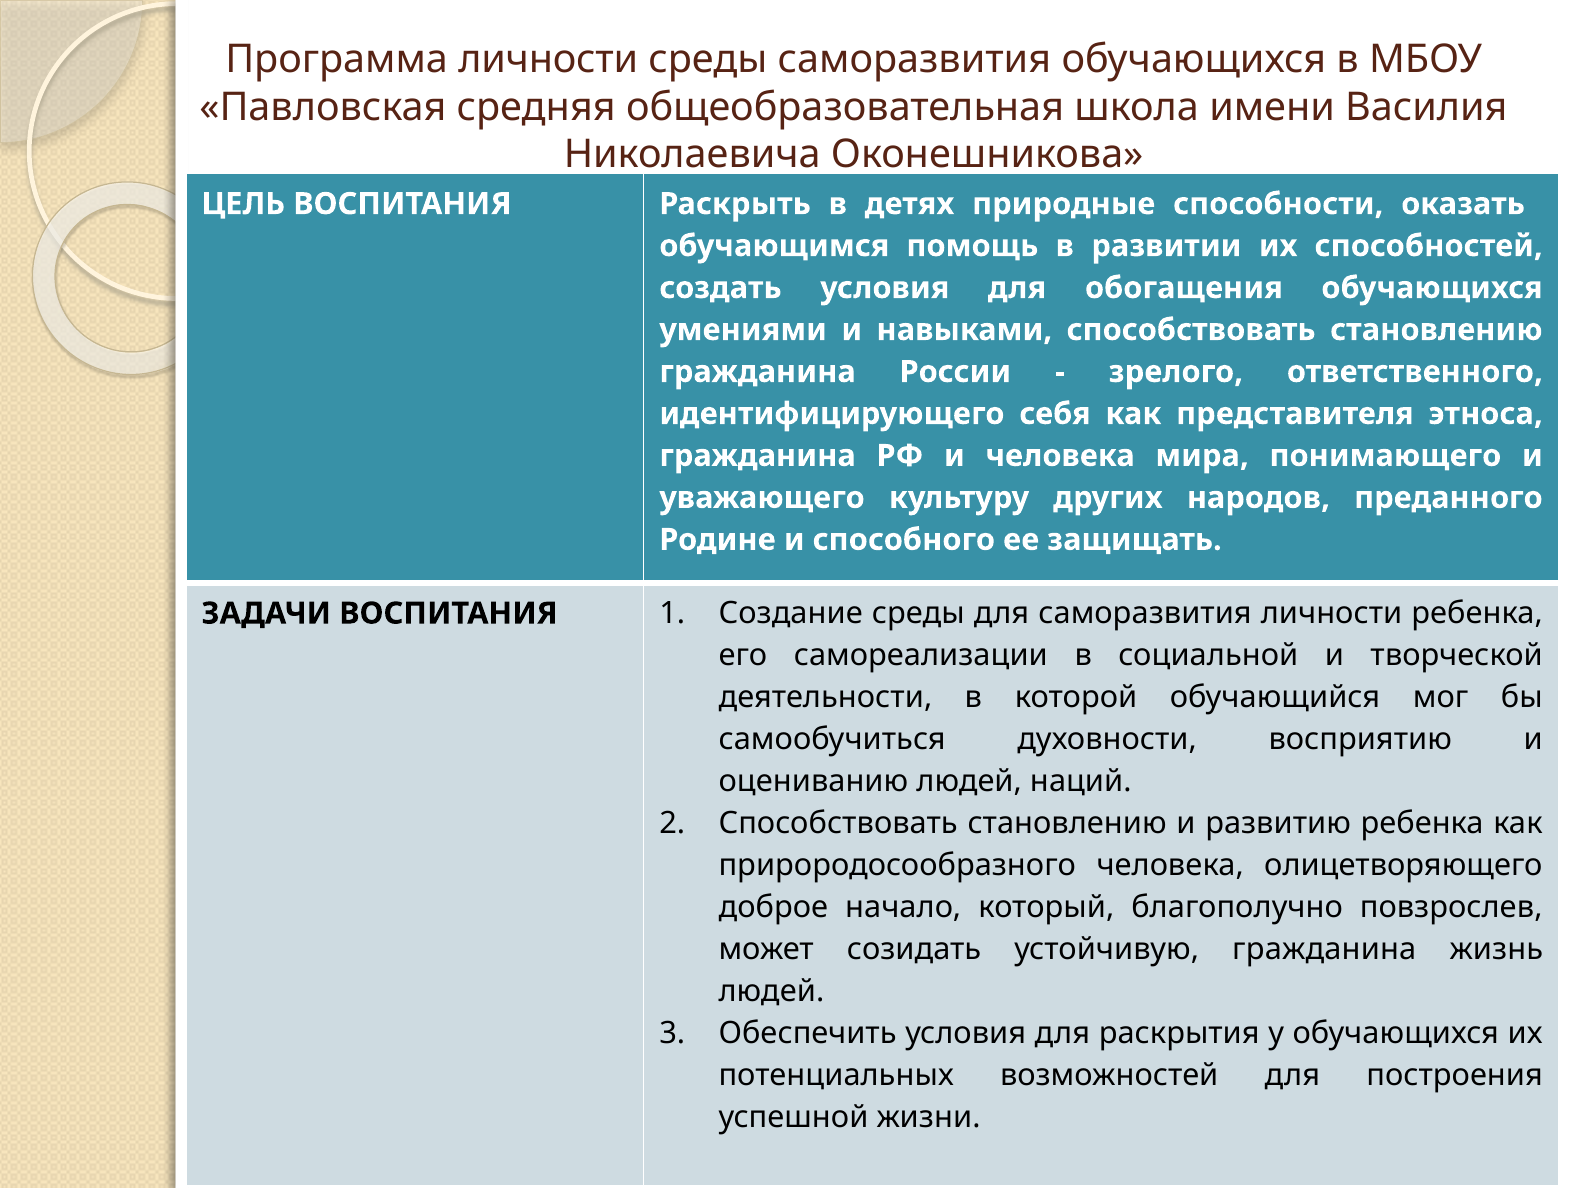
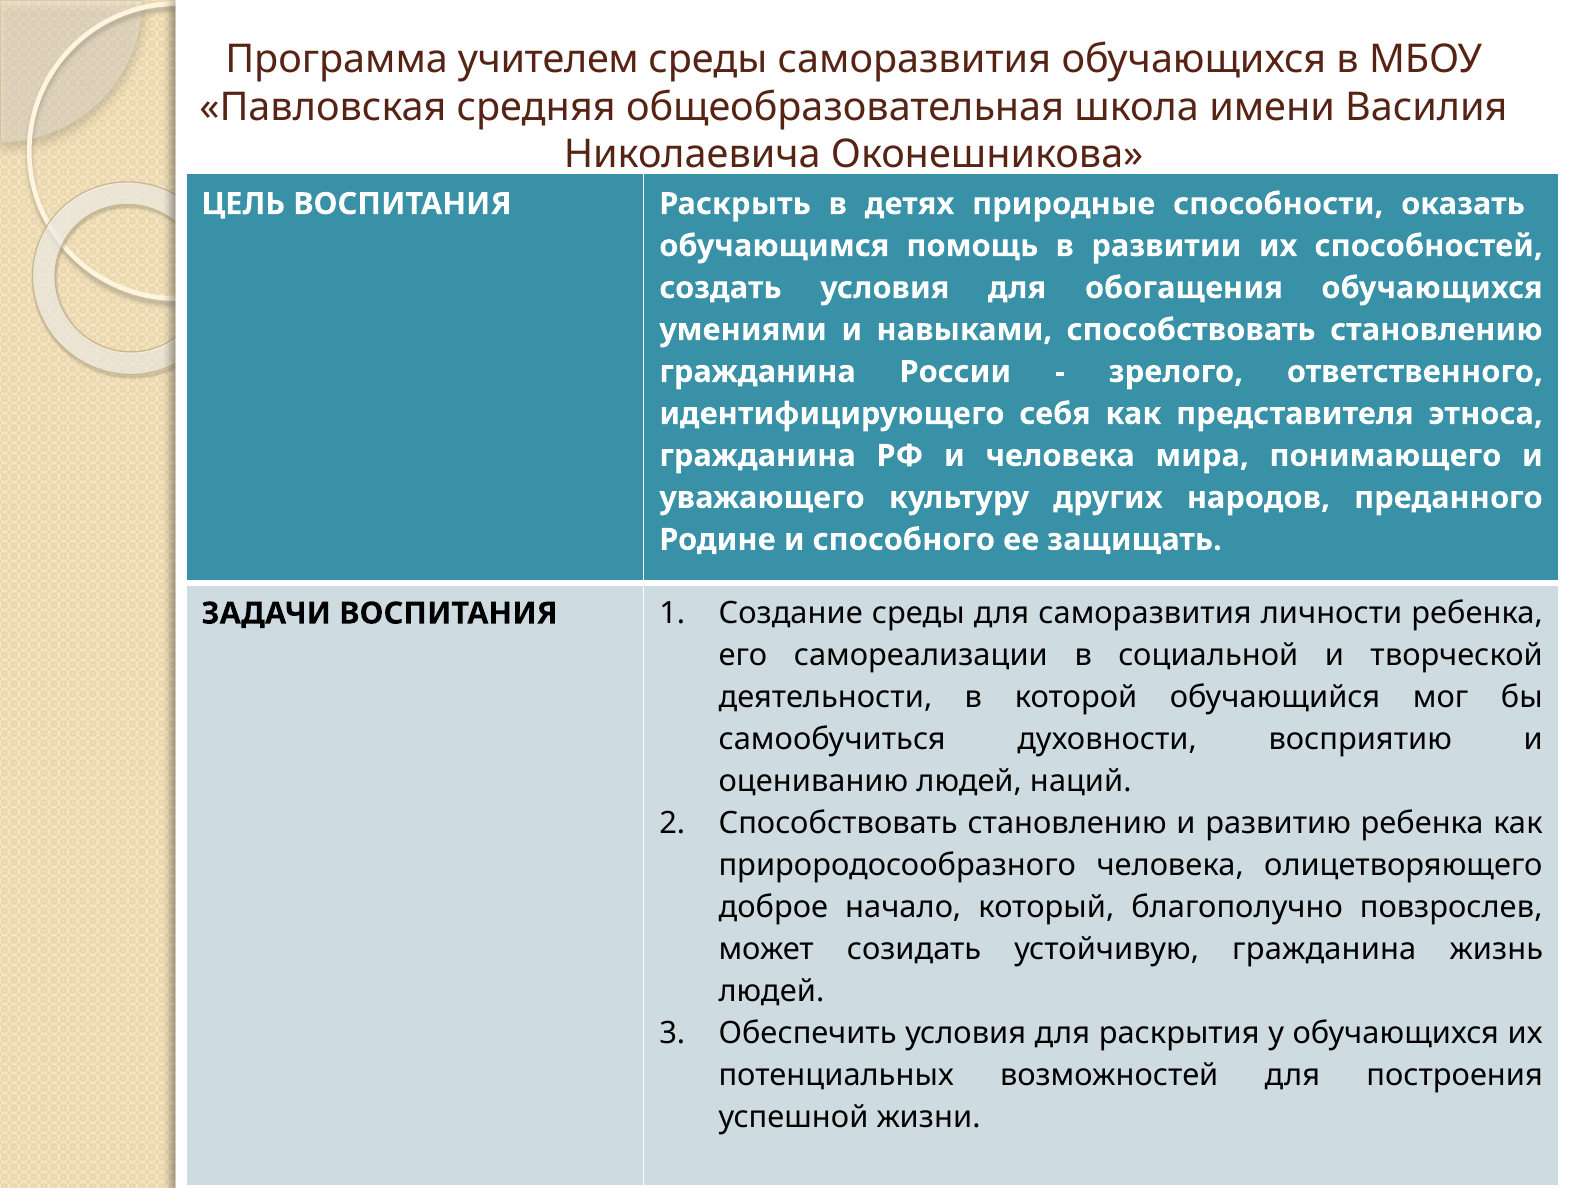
Программа личности: личности -> учителем (548, 60)
